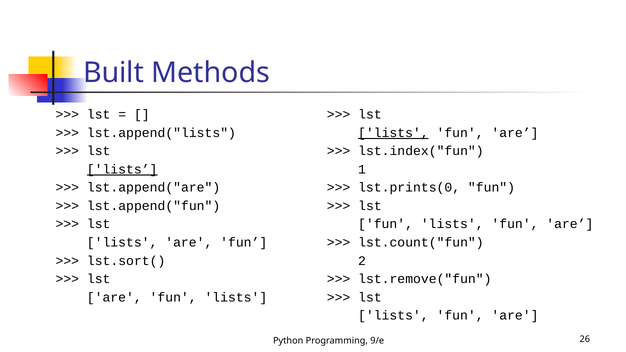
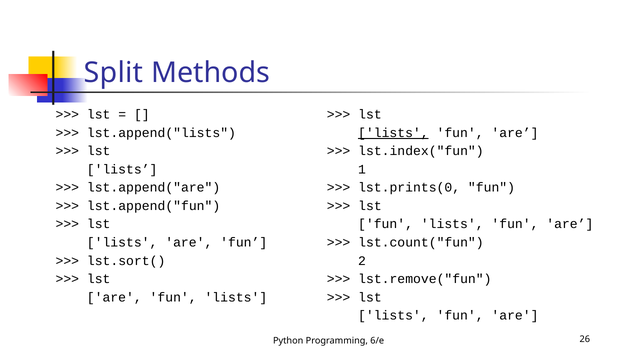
Built: Built -> Split (113, 73)
lists underline: present -> none (122, 169)
9/e: 9/e -> 6/e (377, 341)
